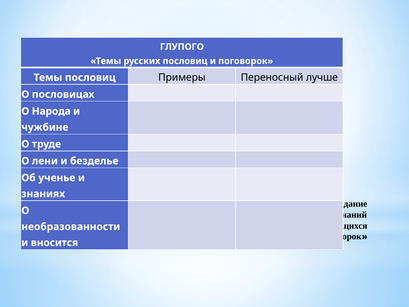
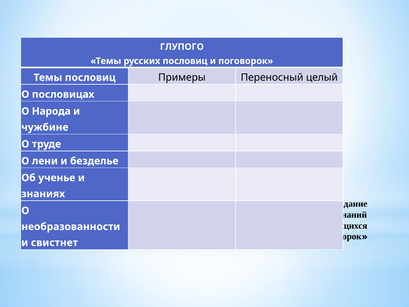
лучше: лучше -> целый (322, 77)
вносится: вносится -> свистнет (54, 242)
